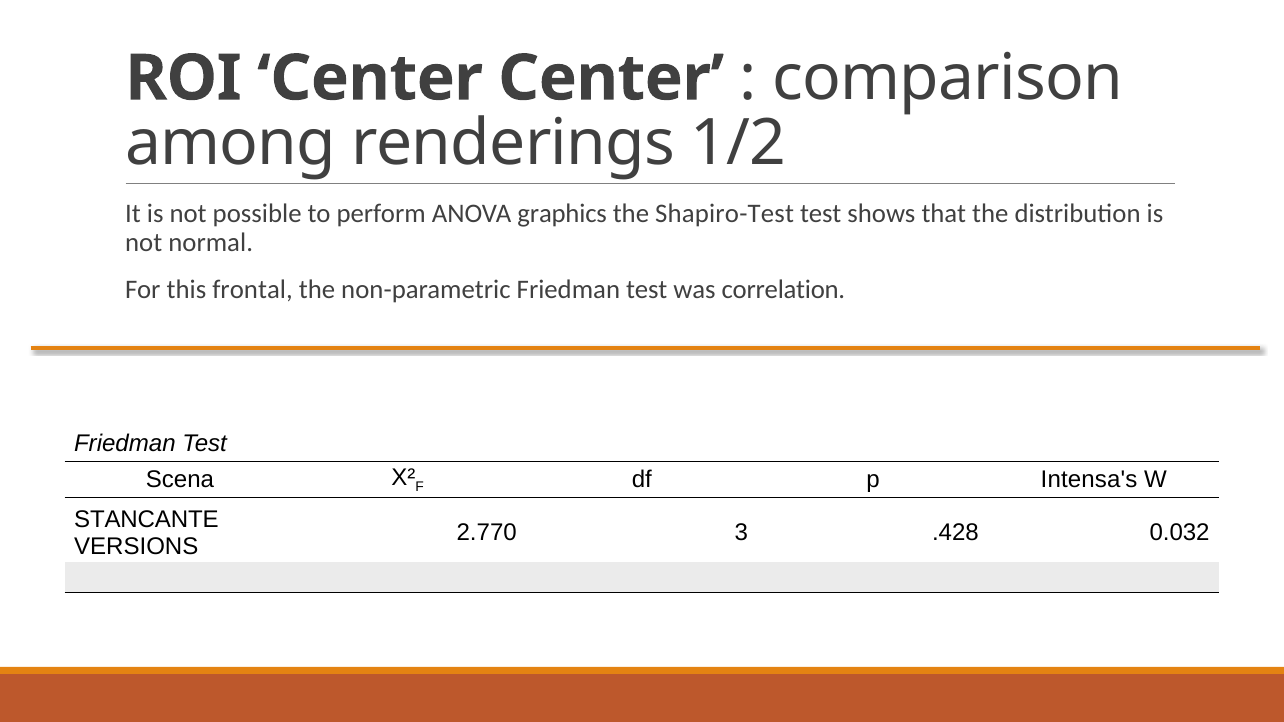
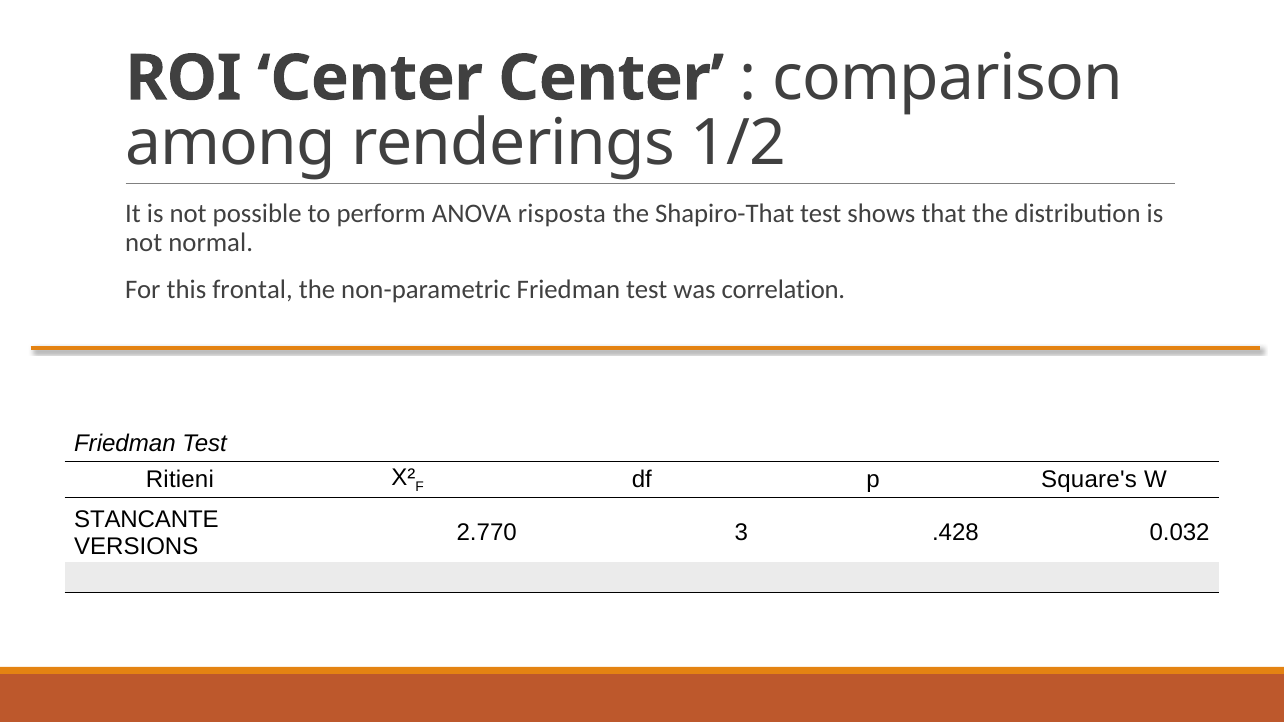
graphics: graphics -> risposta (562, 213)
Shapiro-Test: Shapiro-Test -> Shapiro-That (725, 213)
Scena: Scena -> Ritieni (180, 480)
Intensa's: Intensa's -> Square's (1089, 480)
